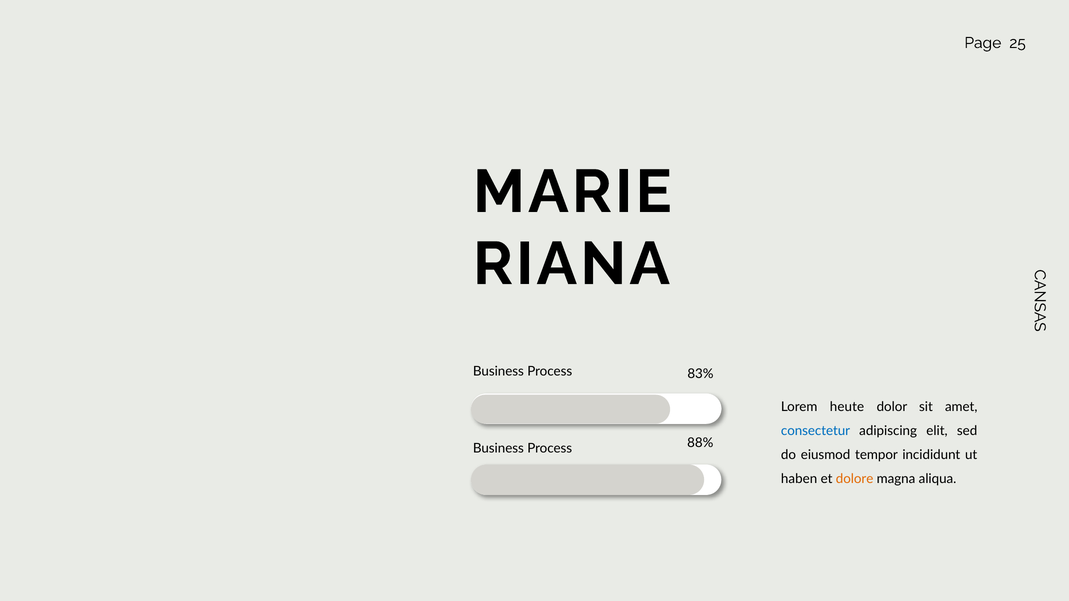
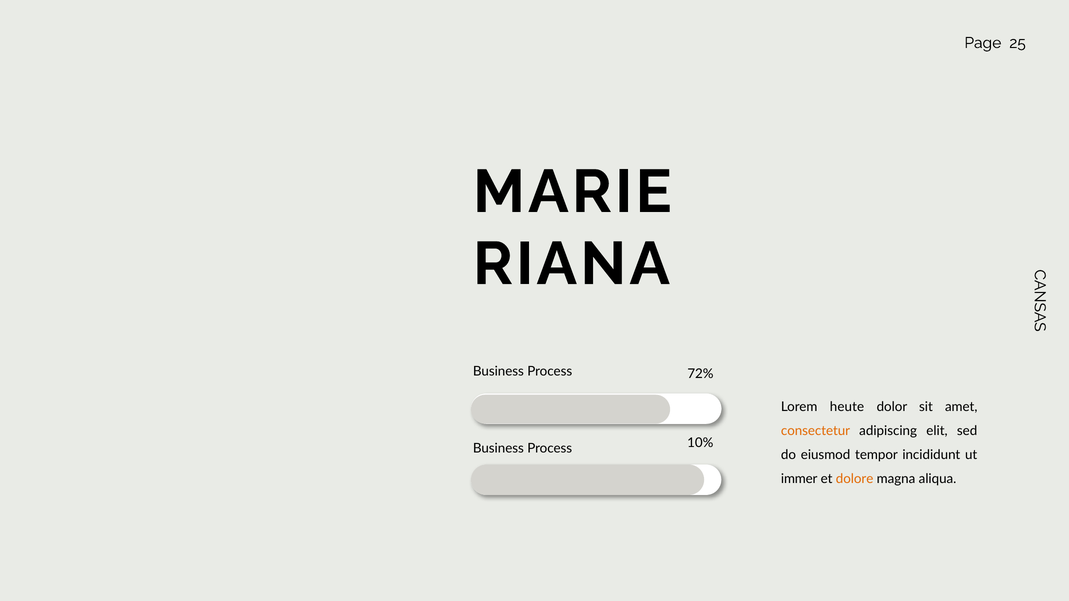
83%: 83% -> 72% (700, 374)
consectetur colour: blue -> orange (816, 431)
88%: 88% -> 10% (700, 443)
haben: haben -> immer (799, 479)
